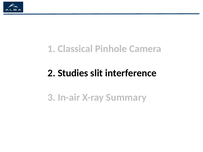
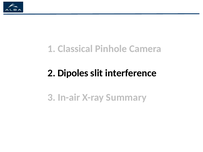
Studies: Studies -> Dipoles (73, 73)
